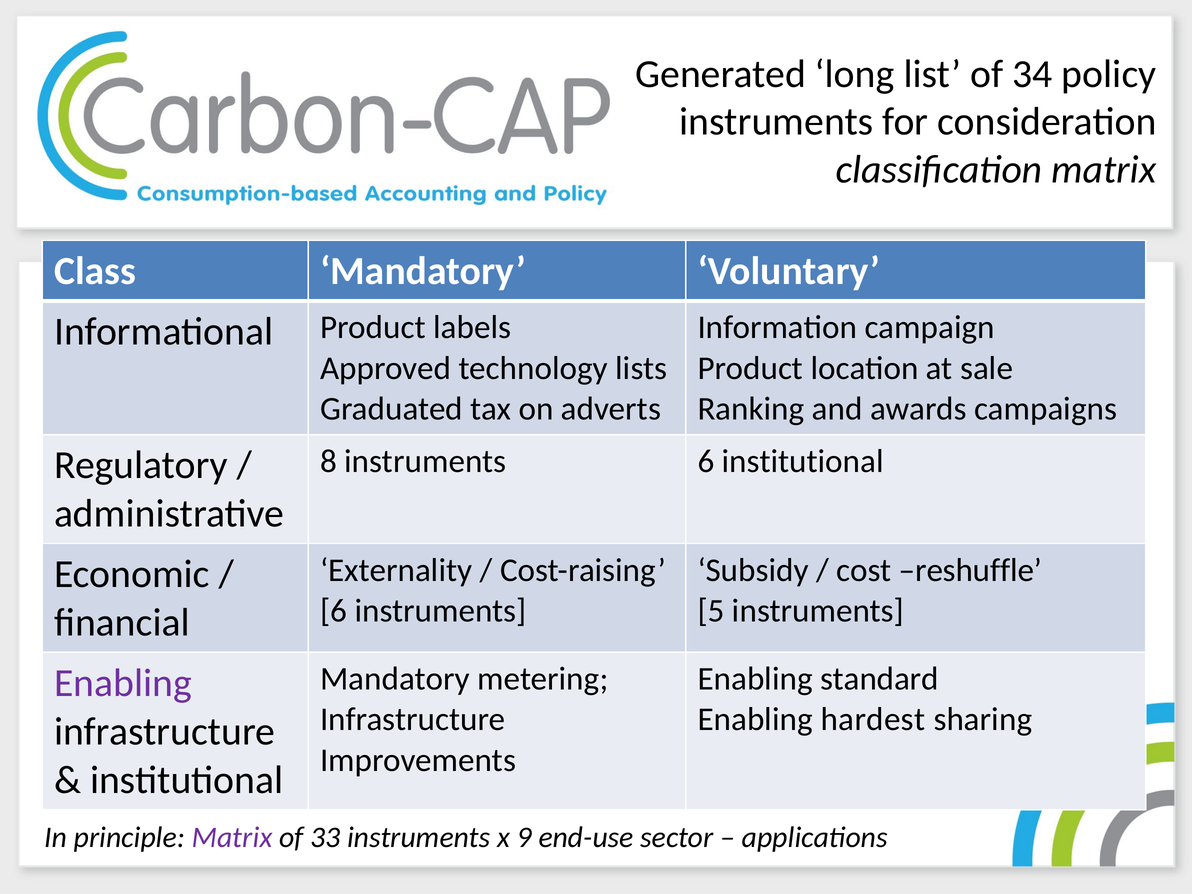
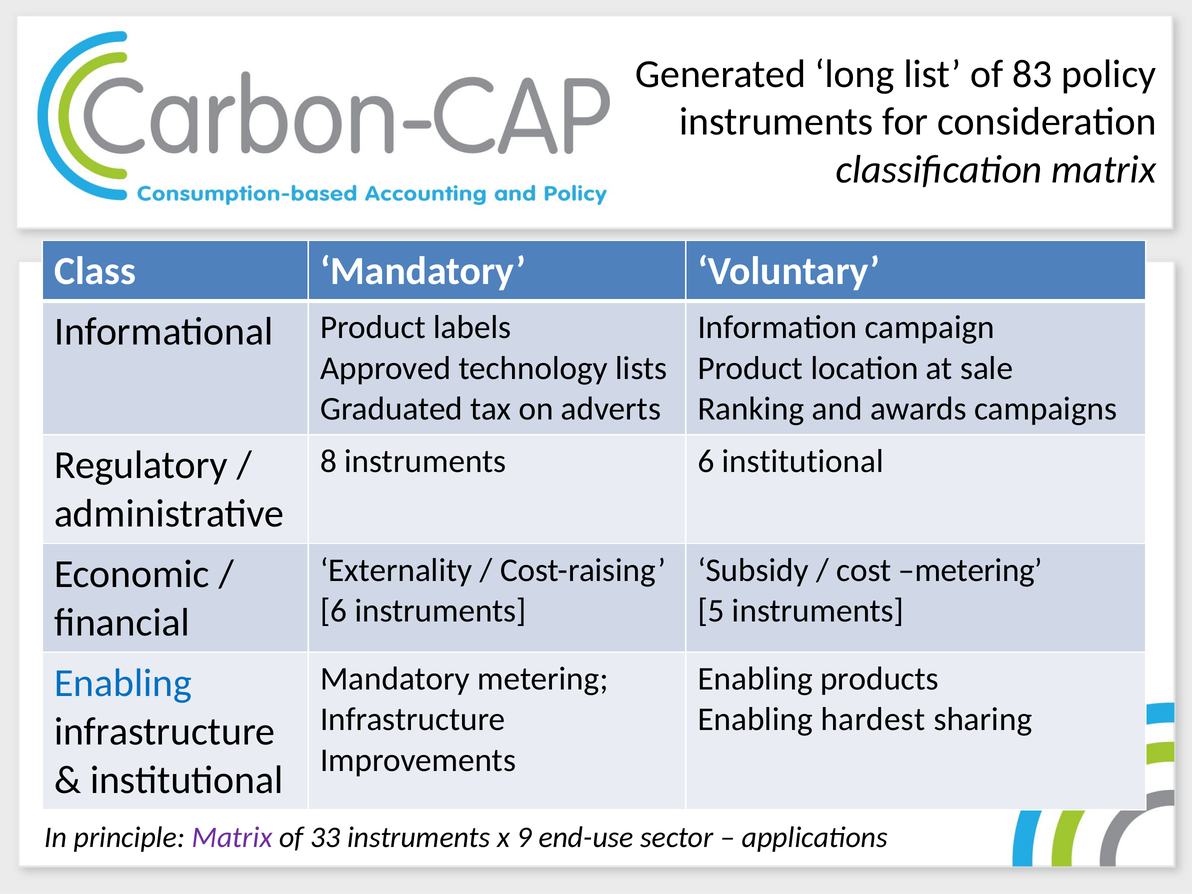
34: 34 -> 83 (1032, 74)
cost reshuffle: reshuffle -> metering (971, 570)
standard: standard -> products (879, 679)
Enabling colour: purple -> blue (123, 683)
